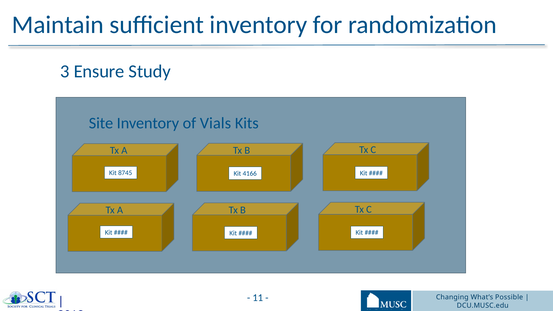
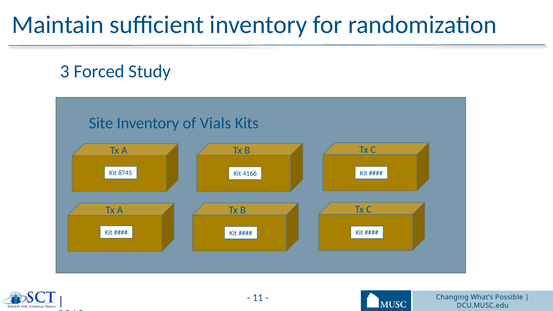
Ensure: Ensure -> Forced (99, 71)
